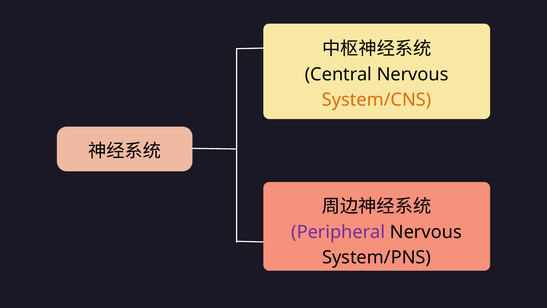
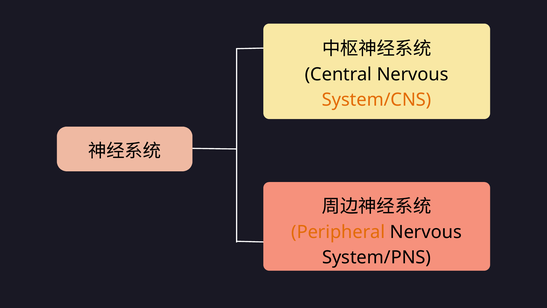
Peripheral colour: purple -> orange (338, 232)
